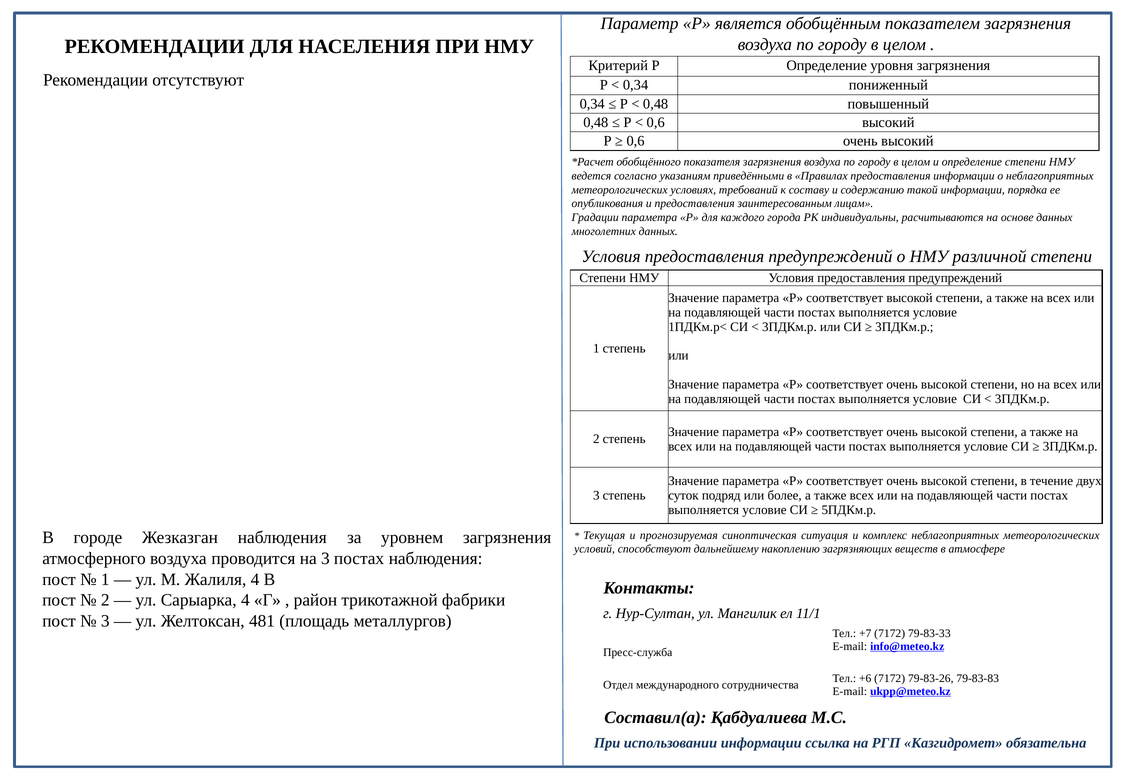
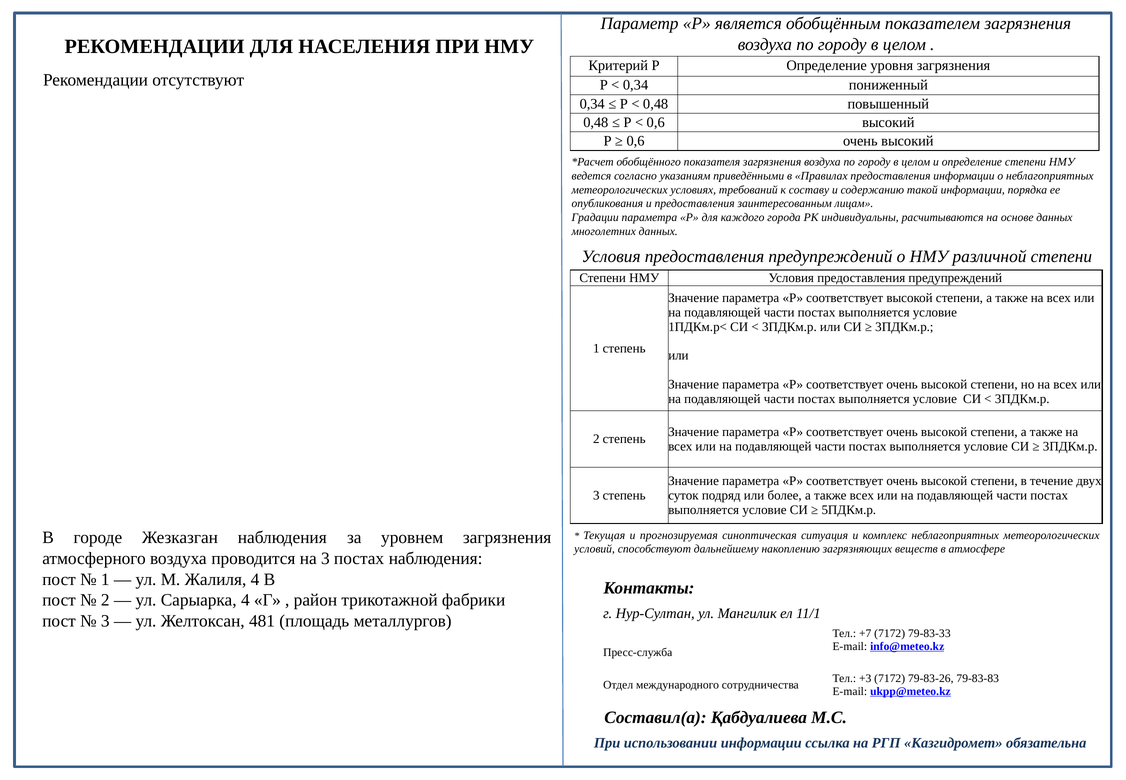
+6: +6 -> +3 (865, 678)
